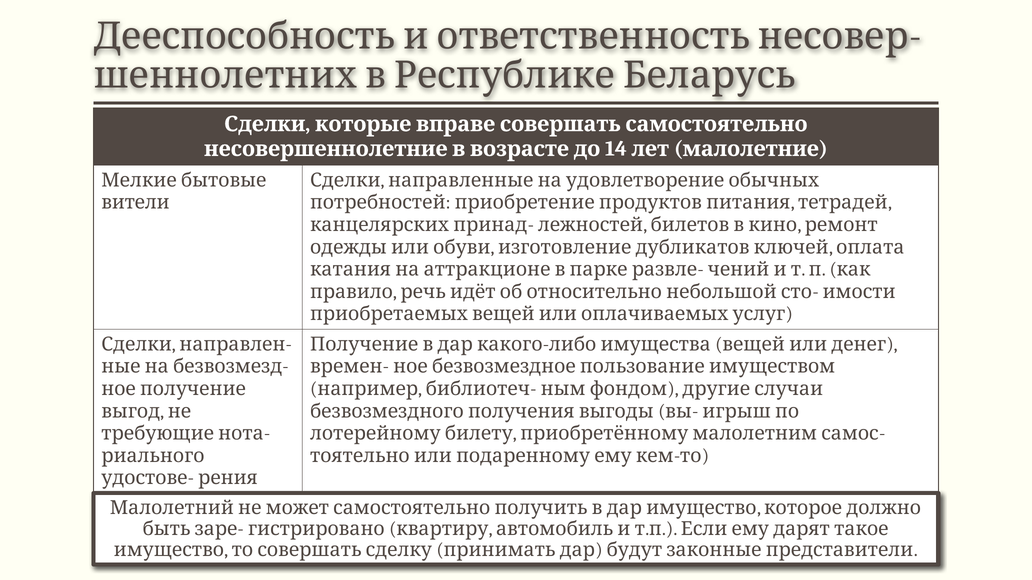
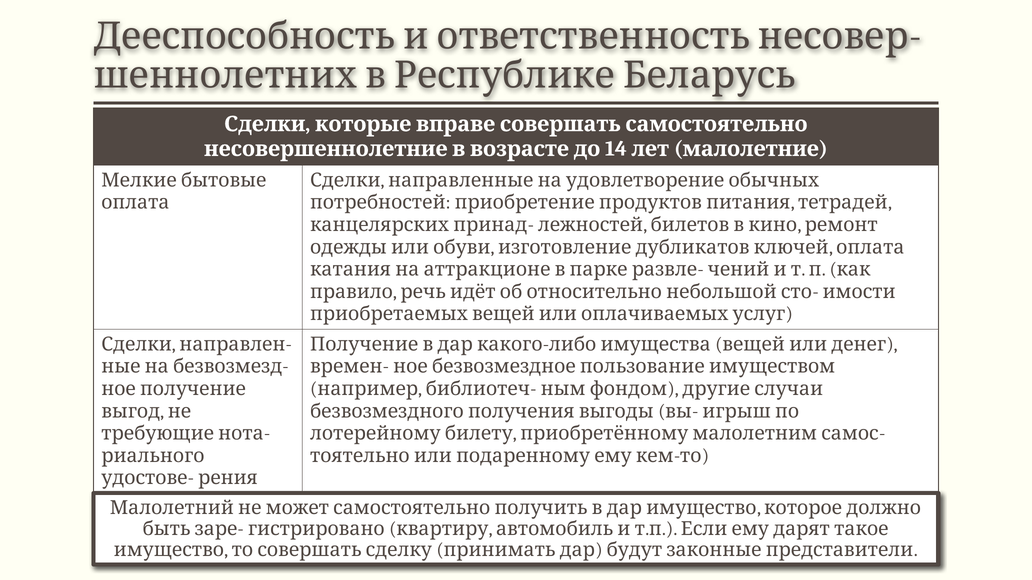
вители: вители -> оплата (135, 203)
